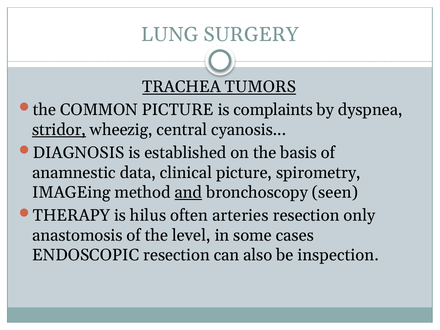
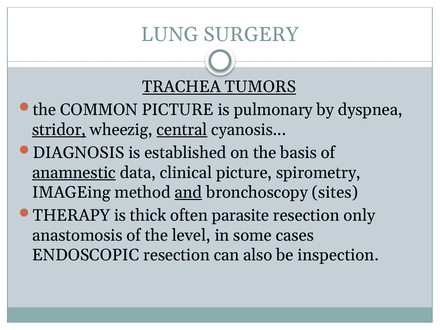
complaints: complaints -> pulmonary (273, 110)
central underline: none -> present (182, 130)
anamnestic underline: none -> present (74, 173)
seen: seen -> sites (335, 192)
hilus: hilus -> thick (148, 216)
arteries: arteries -> parasite (240, 216)
